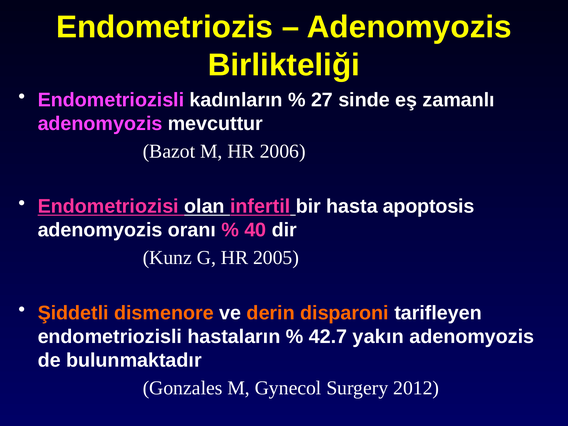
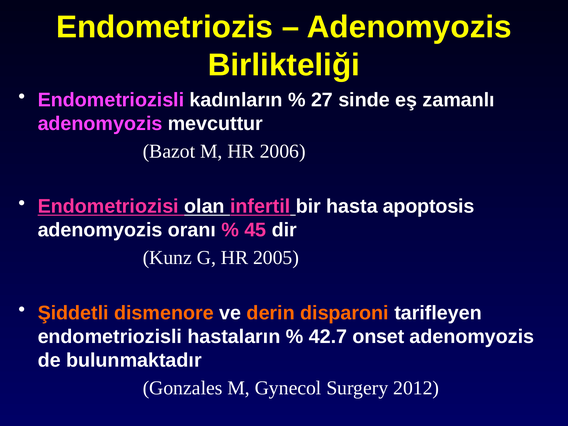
40: 40 -> 45 (255, 230)
yakın: yakın -> onset (378, 337)
